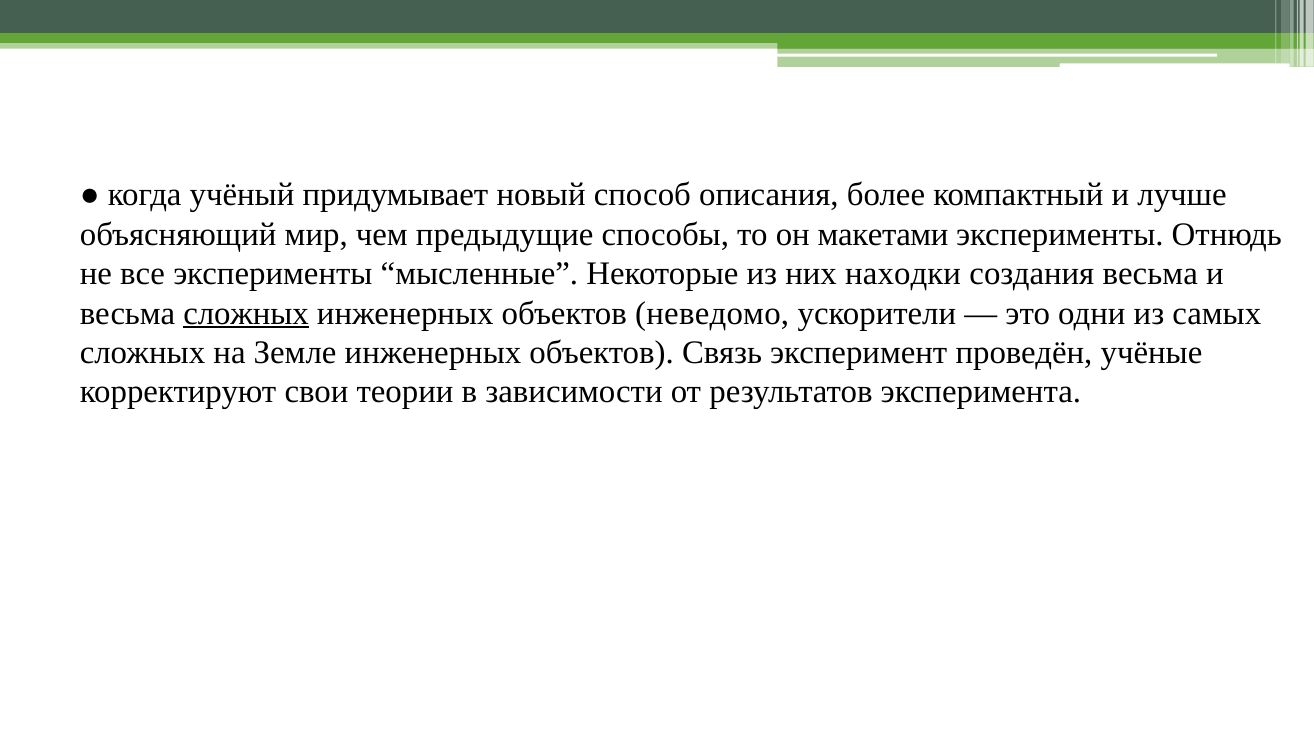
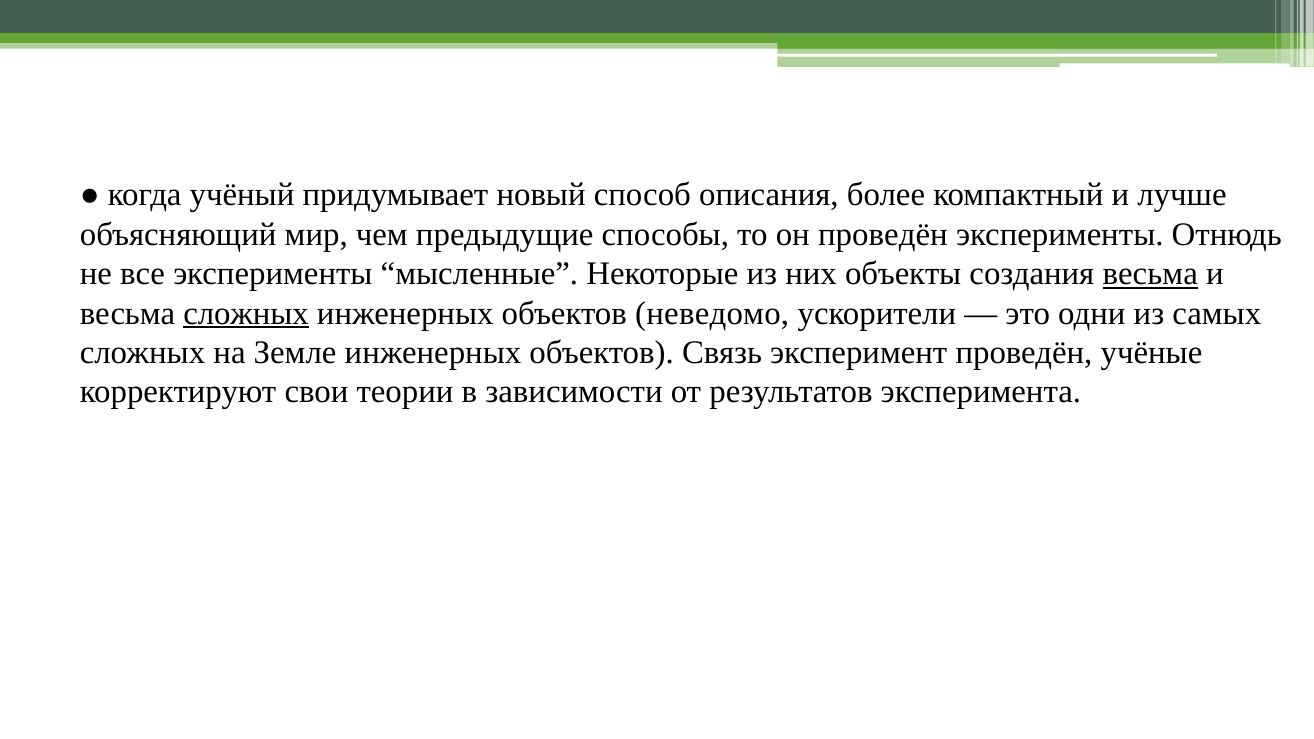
он макетами: макетами -> проведён (883, 234)
находки: находки -> объекты (903, 274)
весьма underline: none -> present (1150, 274)
